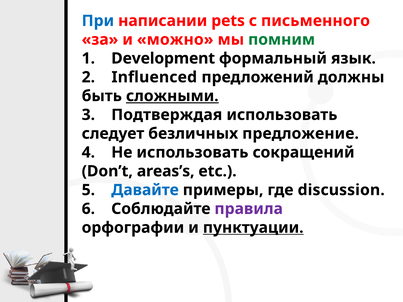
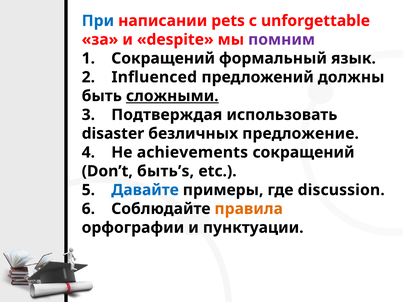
письменного: письменного -> unforgettable (316, 21)
можно: можно -> despite (175, 40)
помним colour: green -> purple (282, 40)
1 Development: Development -> Сокращений (163, 58)
следует: следует -> disaster (113, 134)
Не использовать: использовать -> achievements (192, 153)
areas’s: areas’s -> быть’s (166, 171)
правила colour: purple -> orange (249, 209)
пунктуации underline: present -> none (253, 228)
